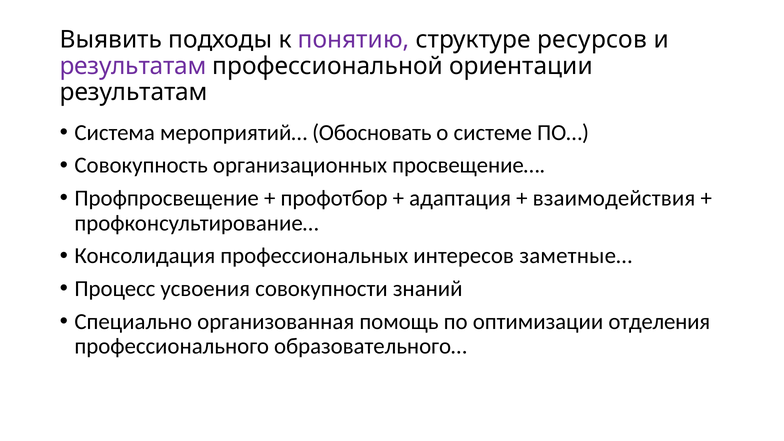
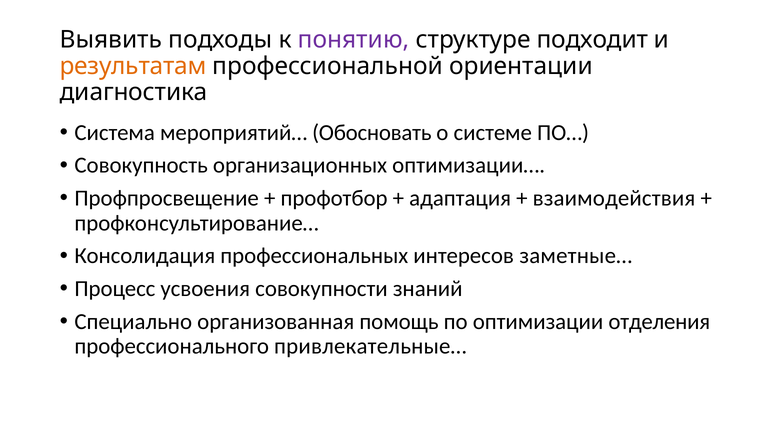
ресурсов: ресурсов -> подходит (592, 39)
результатам colour: purple -> orange (133, 66)
результатам: результатам -> диагностика (134, 92)
просвещение…: просвещение… -> оптимизации… (469, 165)
образовательного…: образовательного… -> привлекательные… (370, 346)
